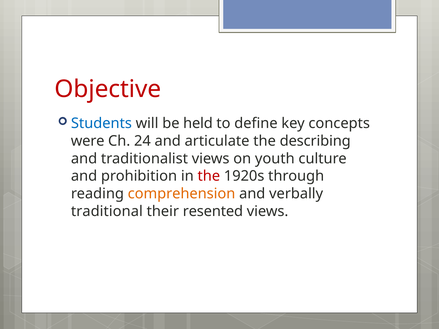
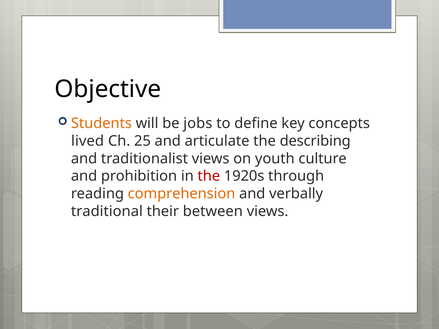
Objective colour: red -> black (108, 89)
Students colour: blue -> orange (101, 124)
held: held -> jobs (198, 124)
were: were -> lived (88, 141)
24: 24 -> 25 (142, 141)
resented: resented -> between (213, 211)
